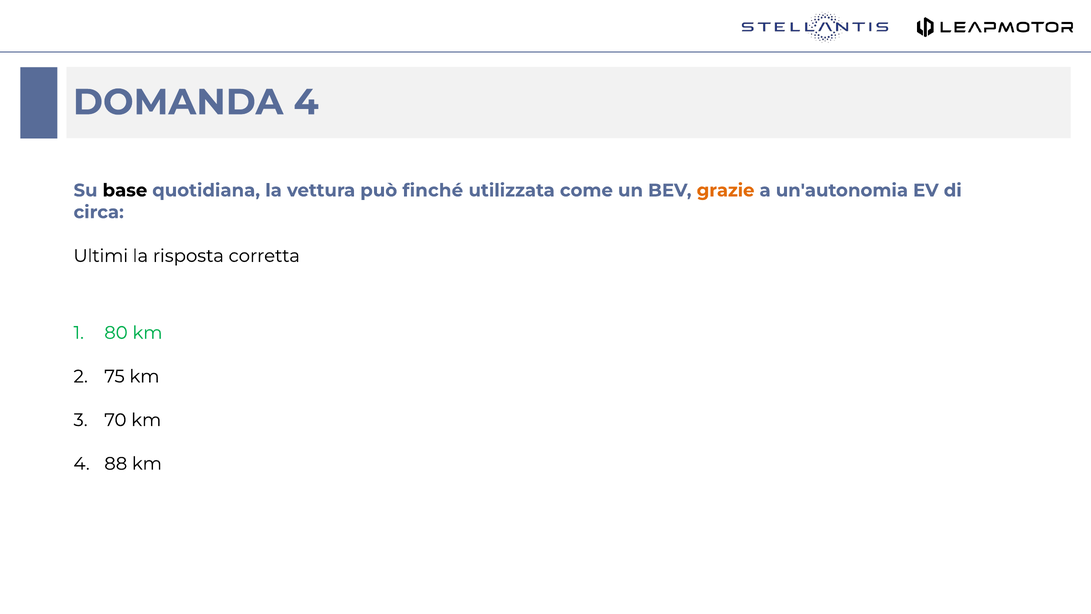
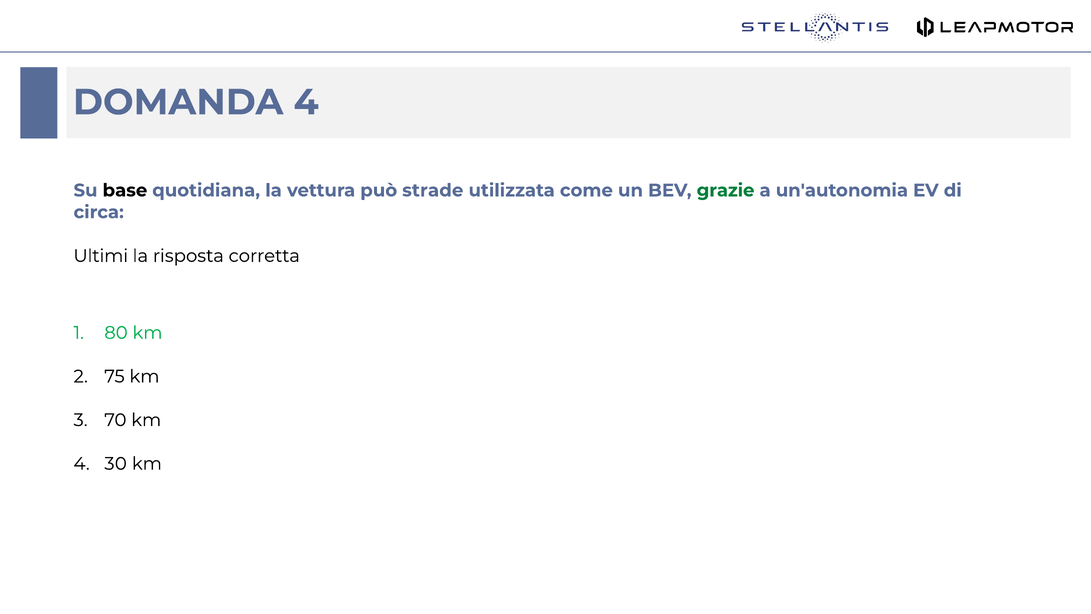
finché: finché -> strade (433, 190)
grazie colour: orange -> green (726, 190)
88: 88 -> 30 (116, 463)
